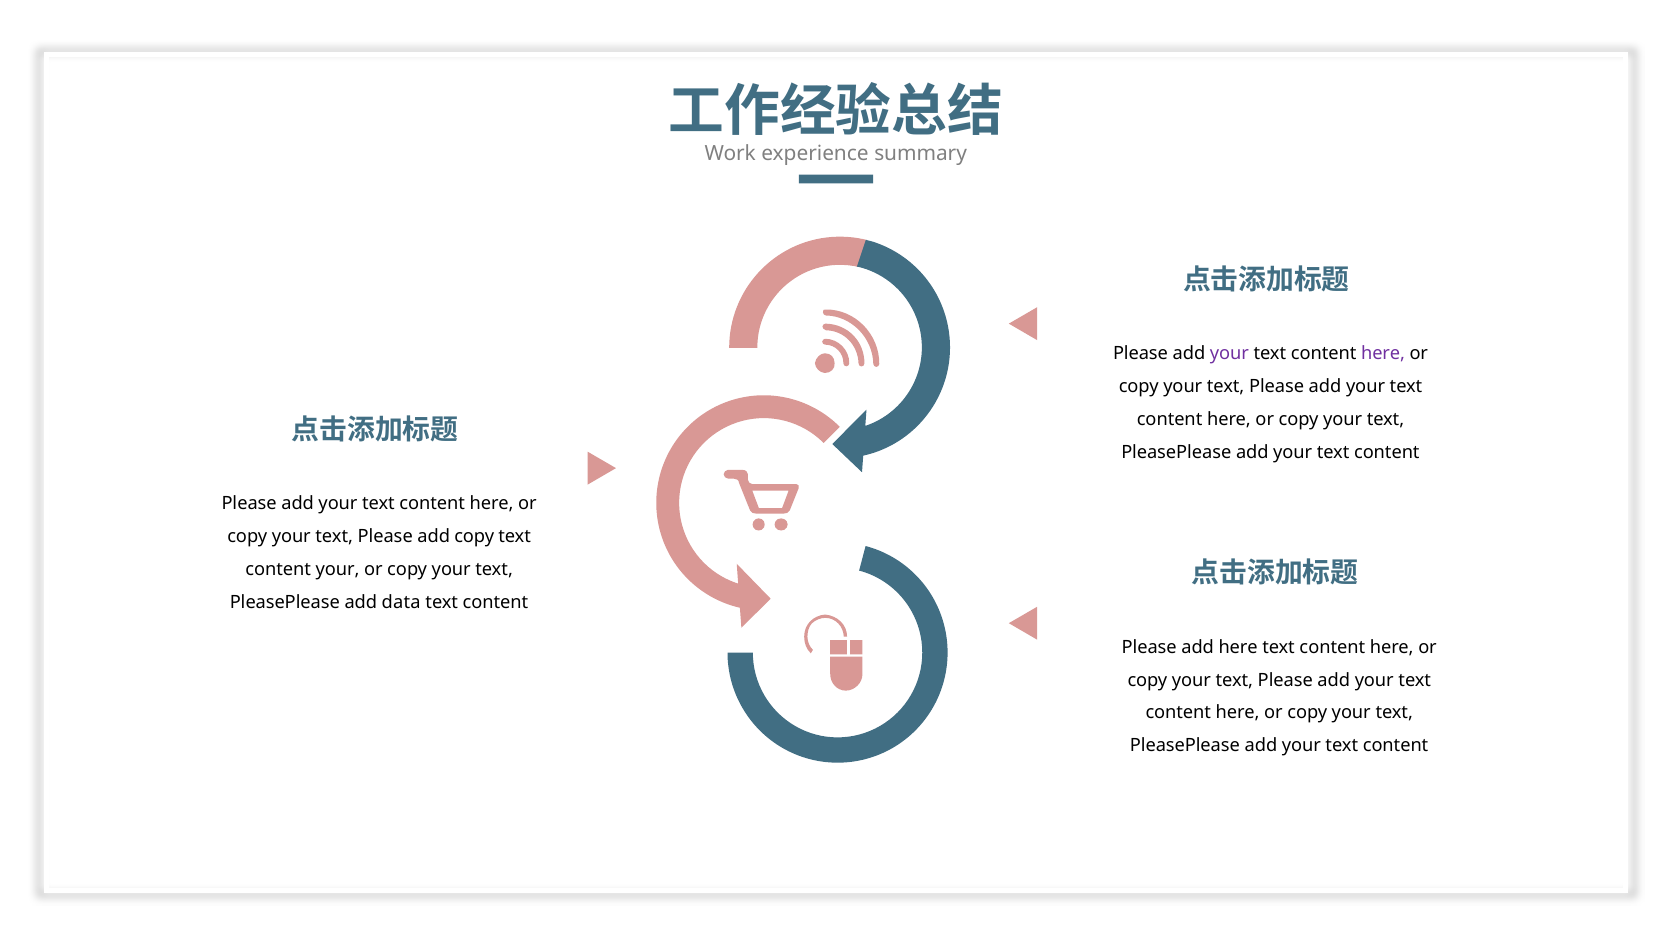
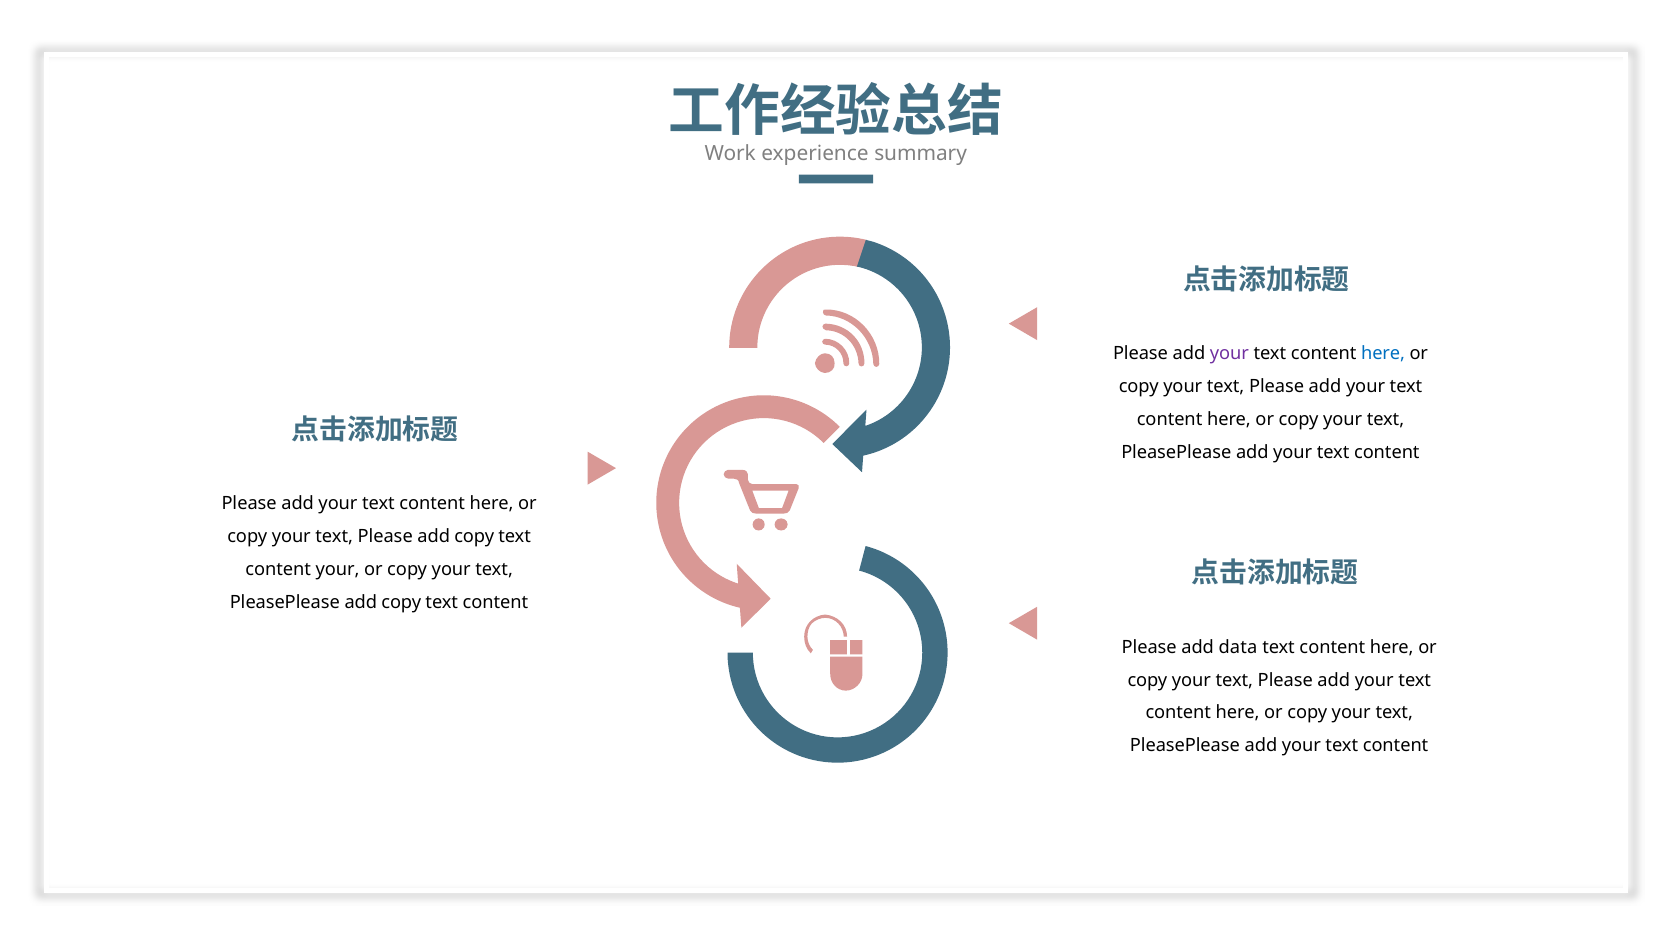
here colour: purple -> blue (1383, 354)
PleasePlease add data: data -> copy (401, 602)
add here: here -> data (1238, 647)
